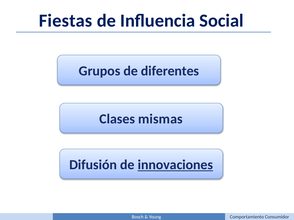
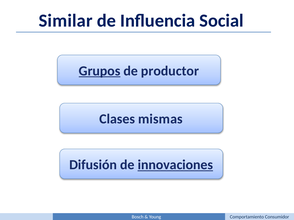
Fiestas: Fiestas -> Similar (66, 21)
Grupos underline: none -> present (100, 71)
diferentes: diferentes -> productor (170, 71)
